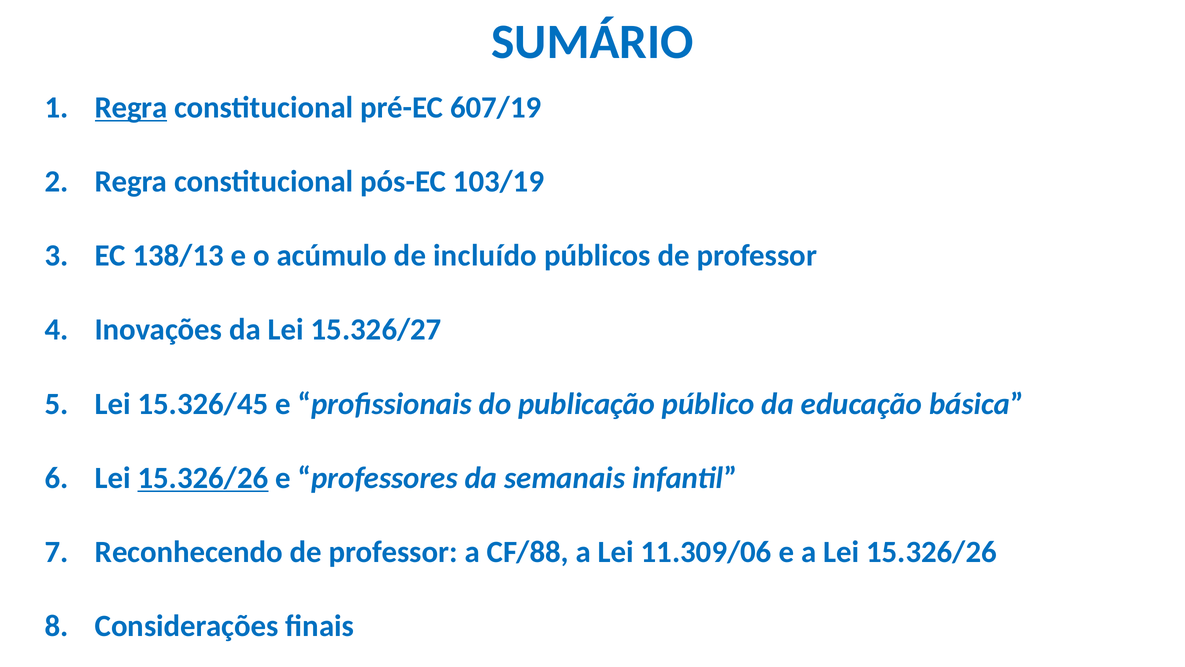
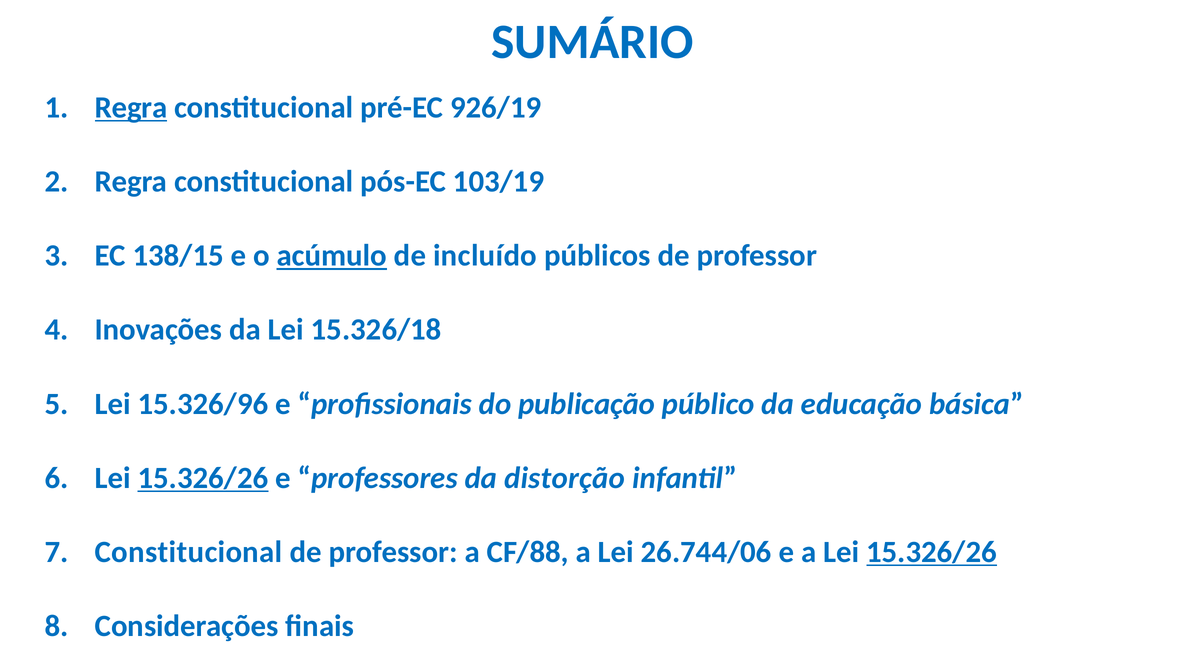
607/19: 607/19 -> 926/19 (496, 107)
138/13: 138/13 -> 138/15 (178, 255)
acúmulo underline: none -> present (332, 255)
15.326/27: 15.326/27 -> 15.326/18 (376, 330)
15.326/45: 15.326/45 -> 15.326/96 (203, 404)
semanais: semanais -> distorção (565, 478)
Reconhecendo: Reconhecendo -> Constitucional (189, 552)
11.309/06: 11.309/06 -> 26.744/06 (706, 552)
15.326/26 underline: none -> present (932, 552)
